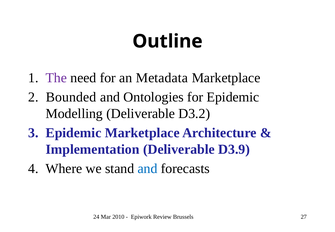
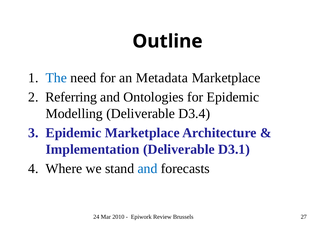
The colour: purple -> blue (56, 78)
Bounded: Bounded -> Referring (71, 97)
D3.2: D3.2 -> D3.4 (194, 113)
D3.9: D3.9 -> D3.1 (234, 149)
